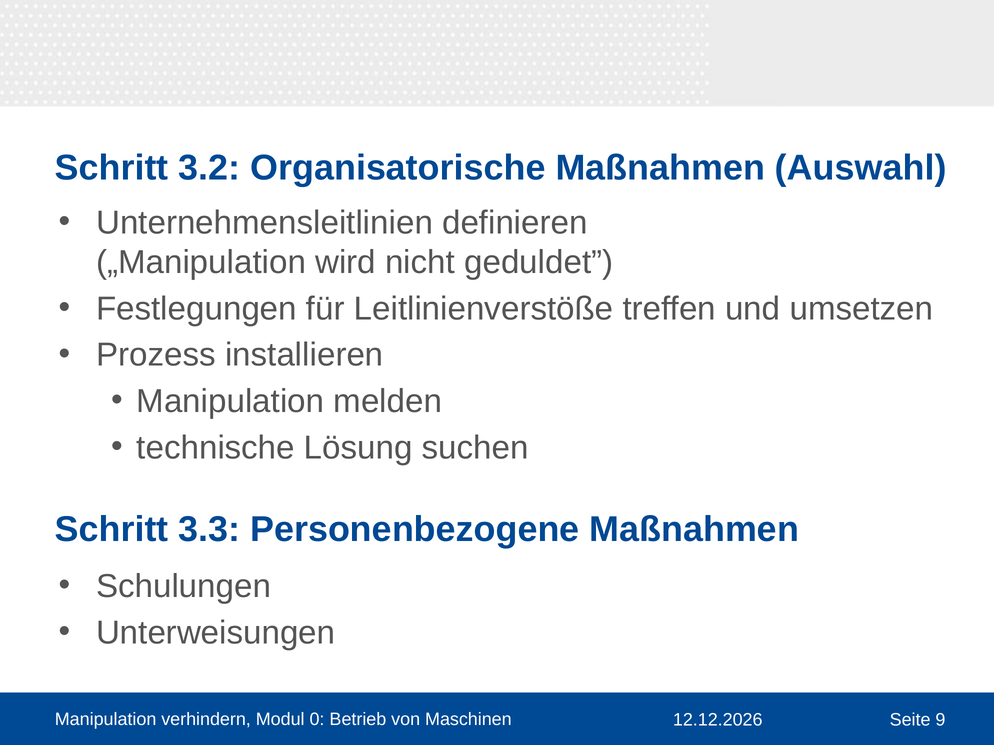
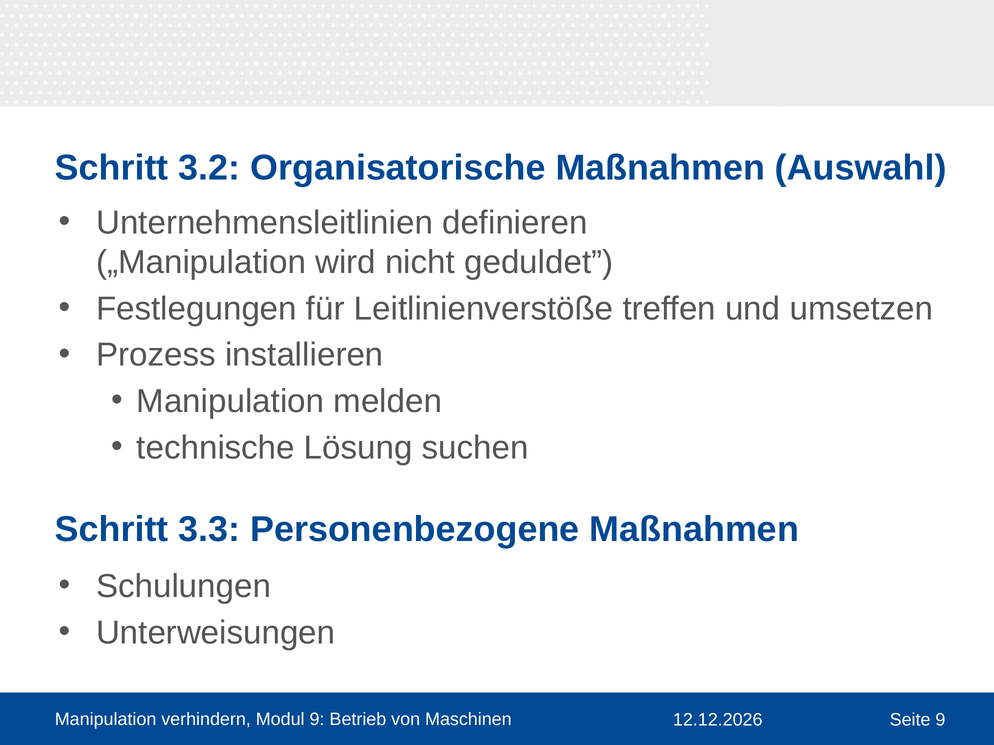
Modul 0: 0 -> 9 (317, 720)
